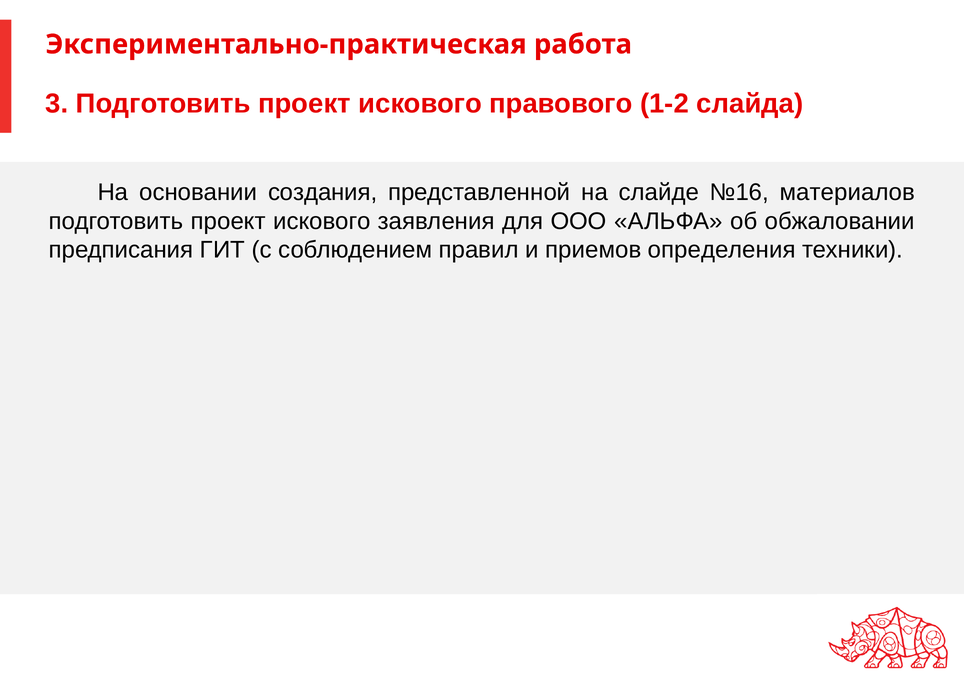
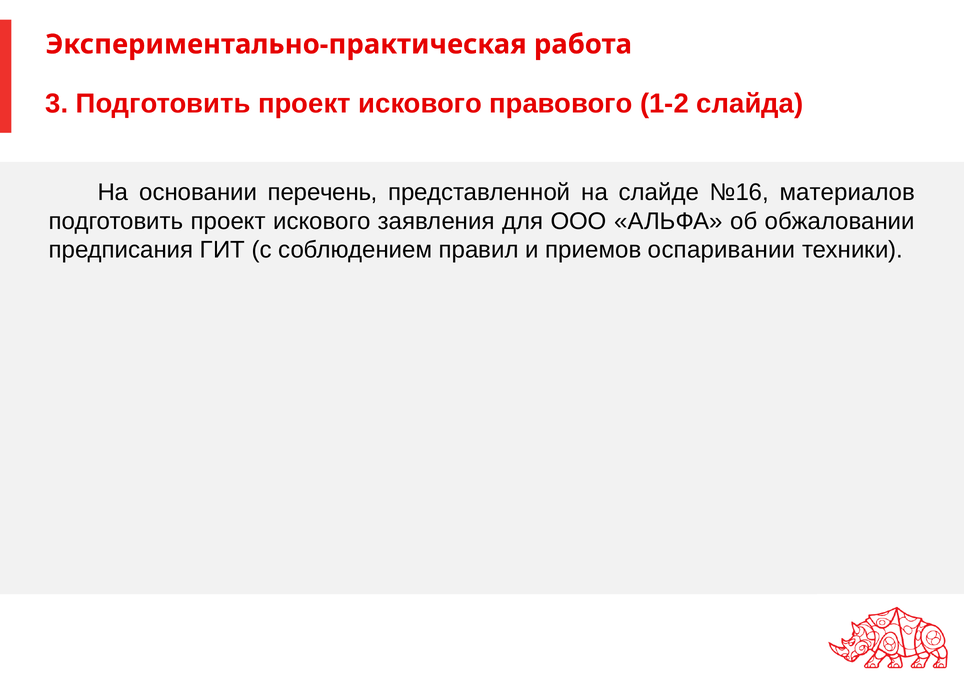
создания: создания -> перечень (323, 192)
определения: определения -> оспаривании (722, 250)
